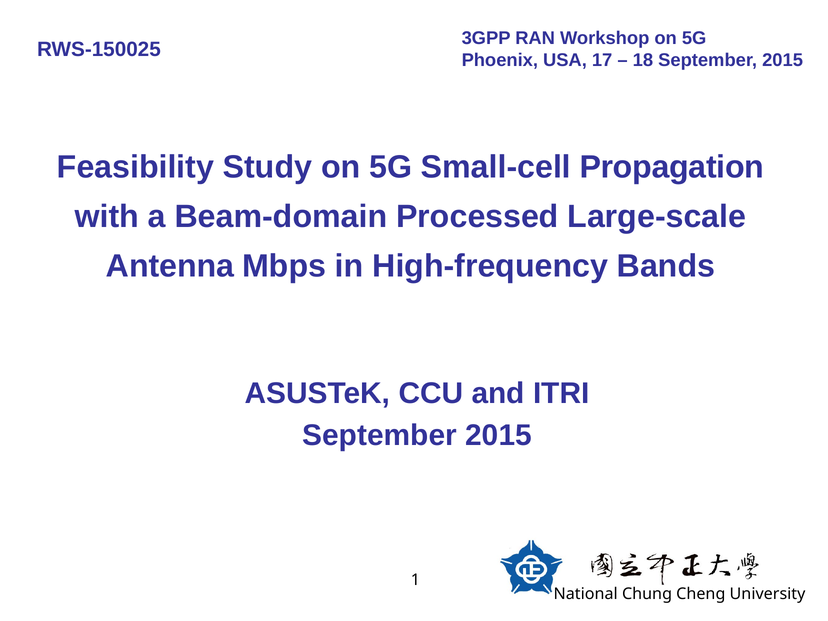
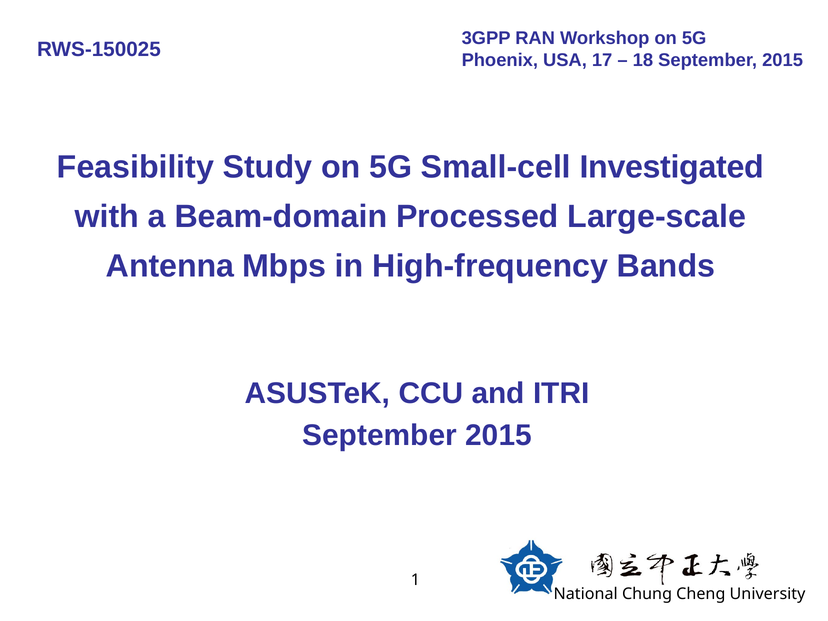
Propagation: Propagation -> Investigated (672, 167)
